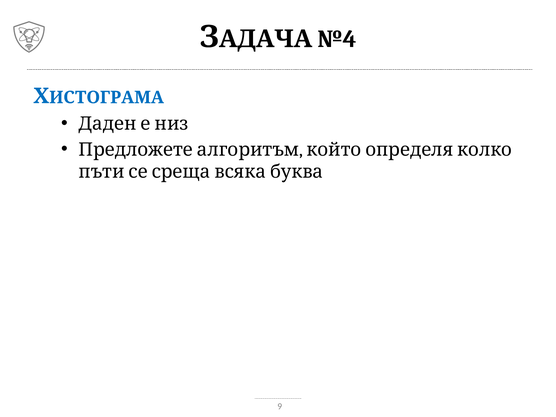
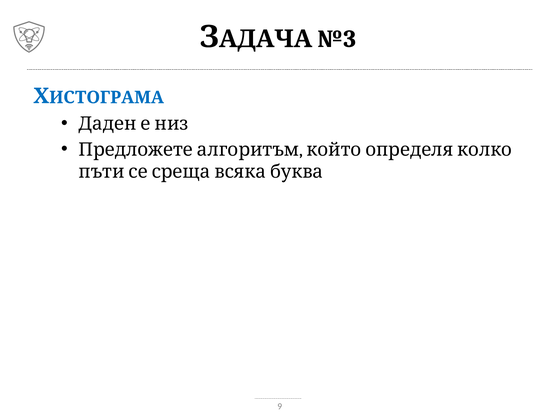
№4: №4 -> №3 (337, 39)
